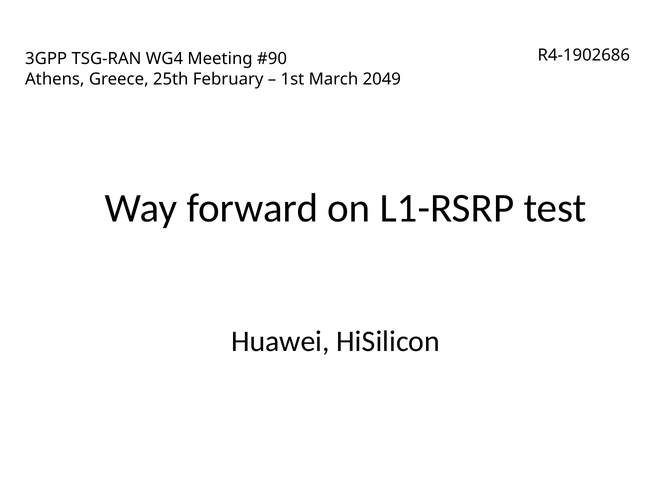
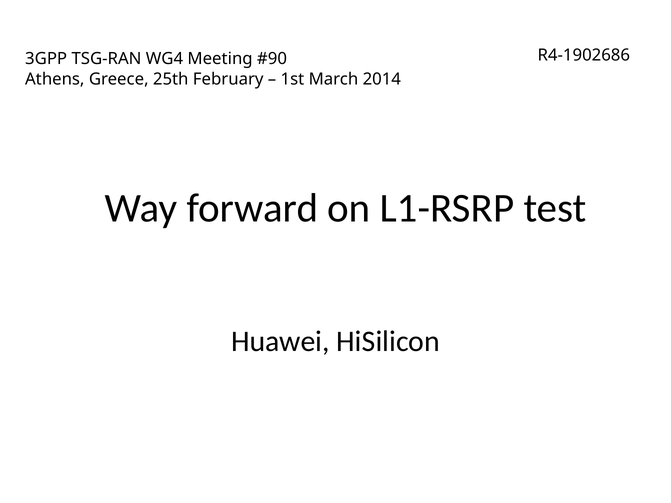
2049: 2049 -> 2014 (382, 79)
